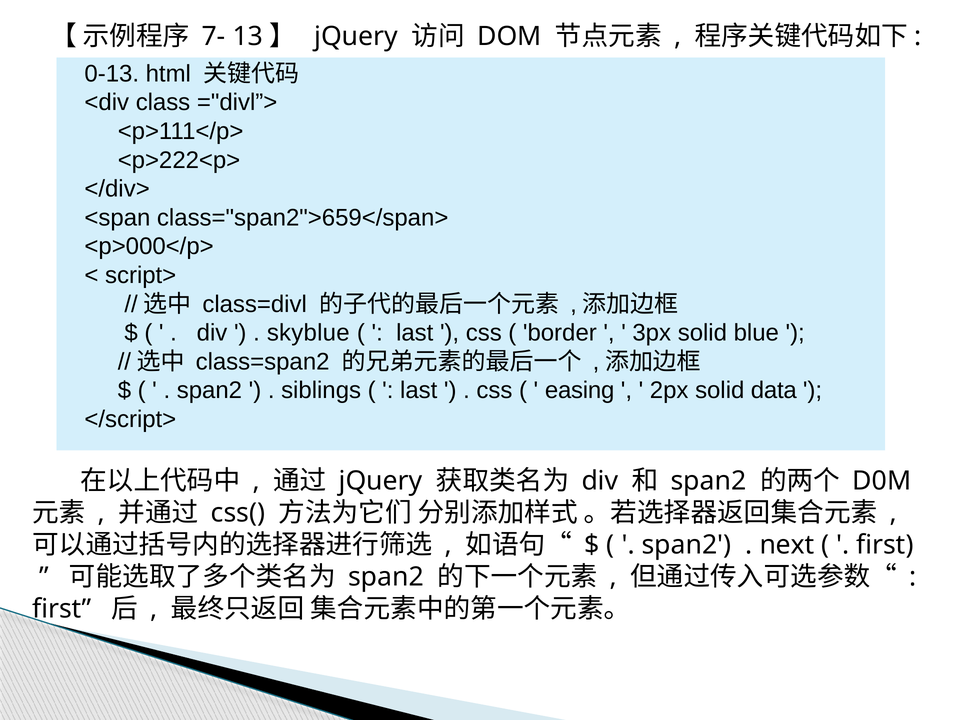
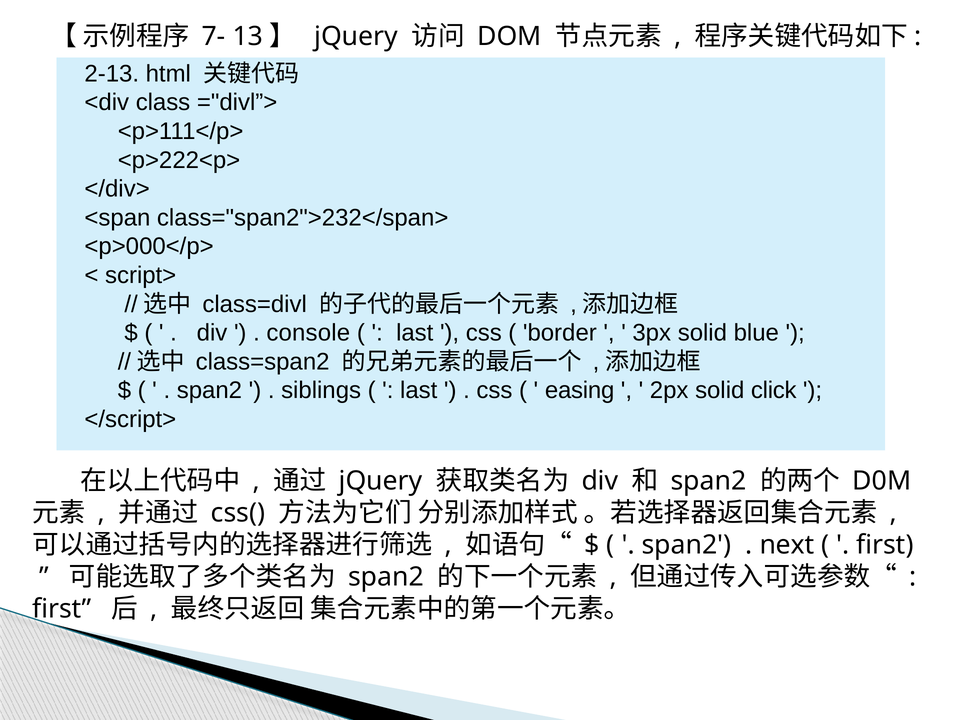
0-13: 0-13 -> 2-13 (112, 74)
class="span2">659</span>: class="span2">659</span> -> class="span2">232</span> (303, 217)
skyblue: skyblue -> console (308, 333)
data: data -> click (774, 390)
